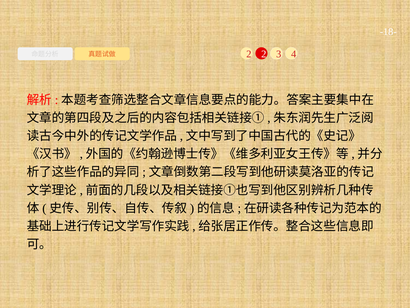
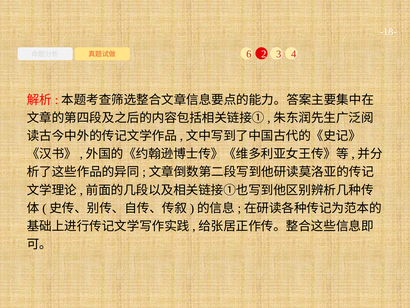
2: 2 -> 6 (249, 54)
